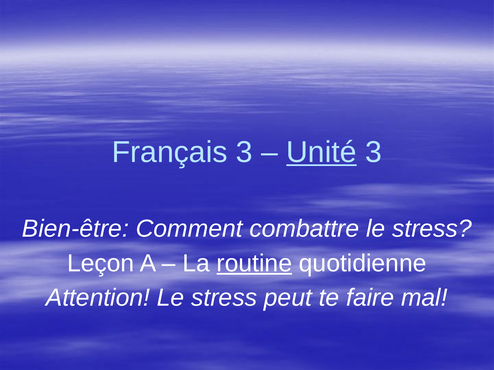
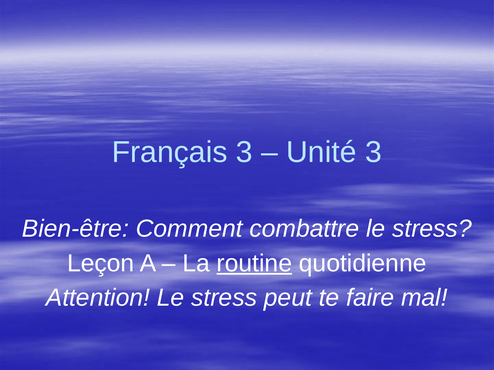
Unité underline: present -> none (321, 152)
